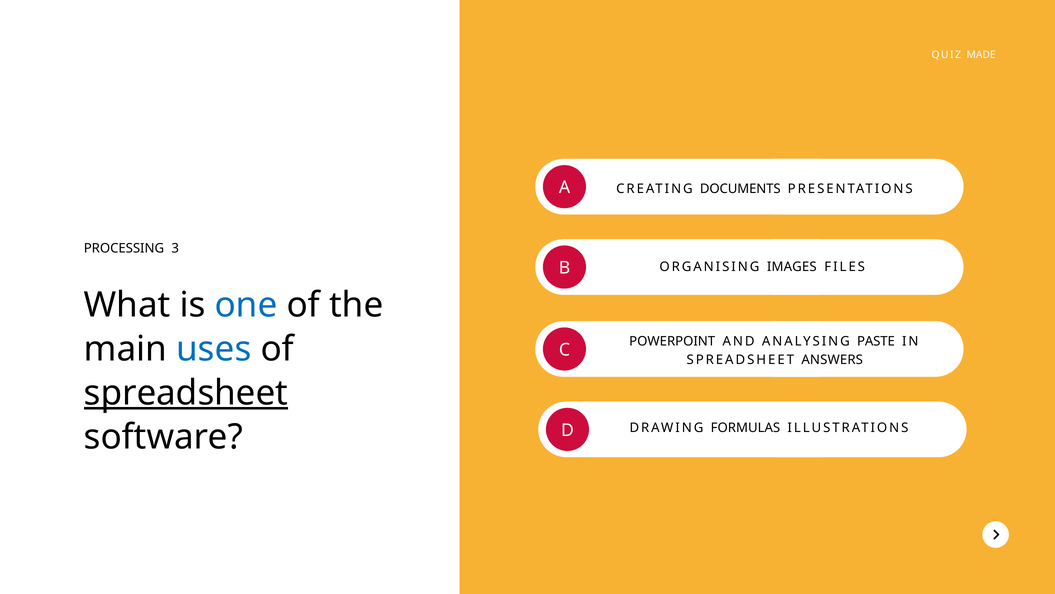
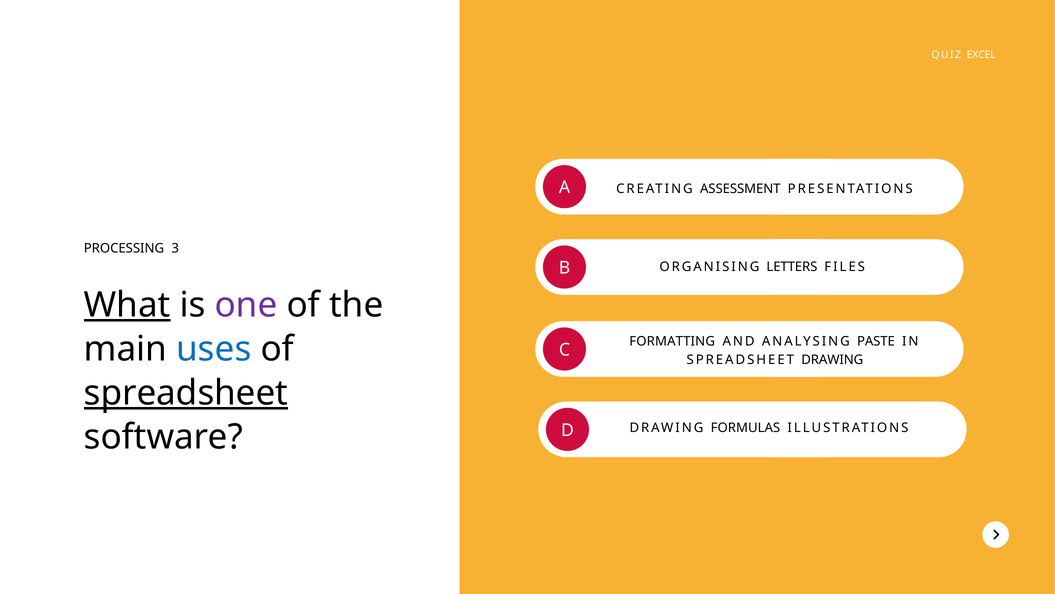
MADE: MADE -> EXCEL (981, 55)
DOCUMENTS: DOCUMENTS -> ASSESSMENT (740, 189)
IMAGES: IMAGES -> LETTERS (792, 267)
What underline: none -> present (127, 305)
one colour: blue -> purple (246, 305)
POWERPOINT: POWERPOINT -> FORMATTING (672, 341)
SPREADSHEET ANSWERS: ANSWERS -> DRAWING (832, 359)
